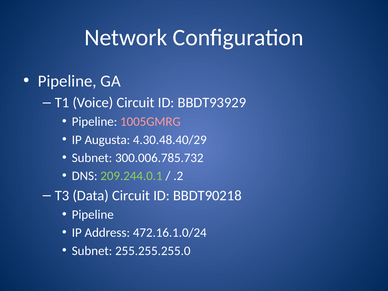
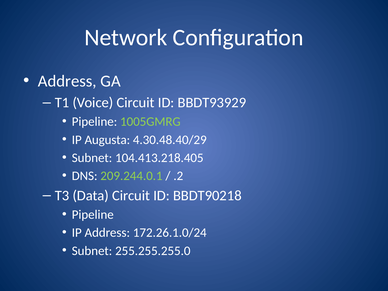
Pipeline: Pipeline -> Address (67, 81)
1005GMRG colour: pink -> light green (150, 122)
300.006.785.732: 300.006.785.732 -> 104.413.218.405 (159, 158)
472.16.1.0/24: 472.16.1.0/24 -> 172.26.1.0/24 (170, 233)
